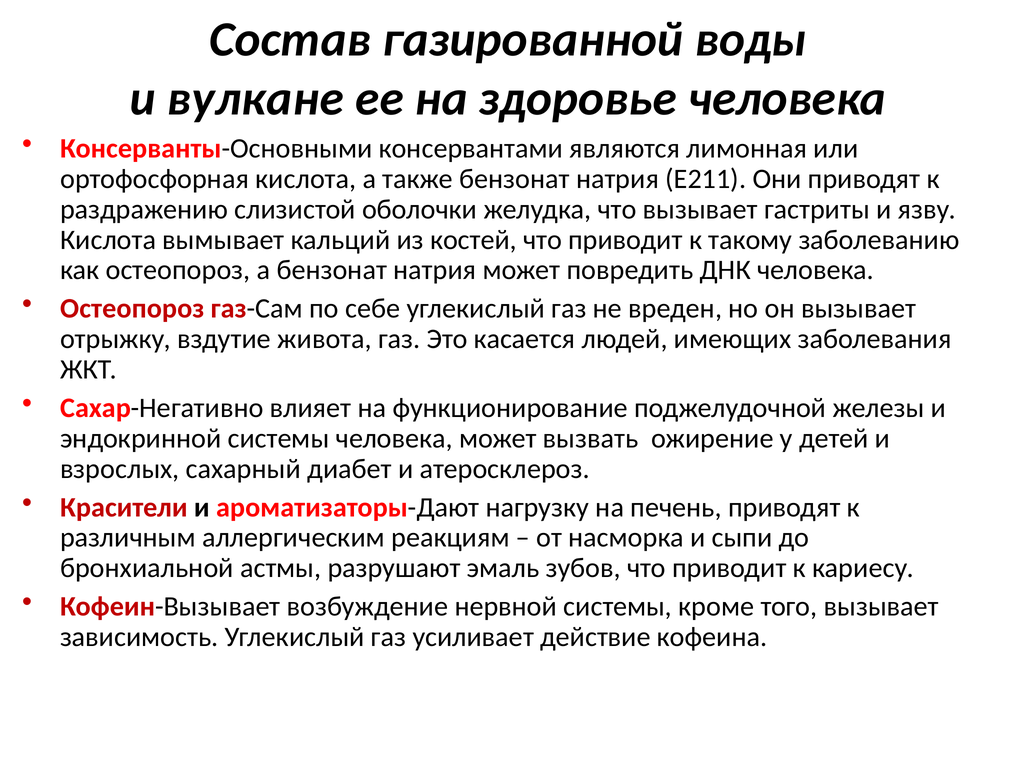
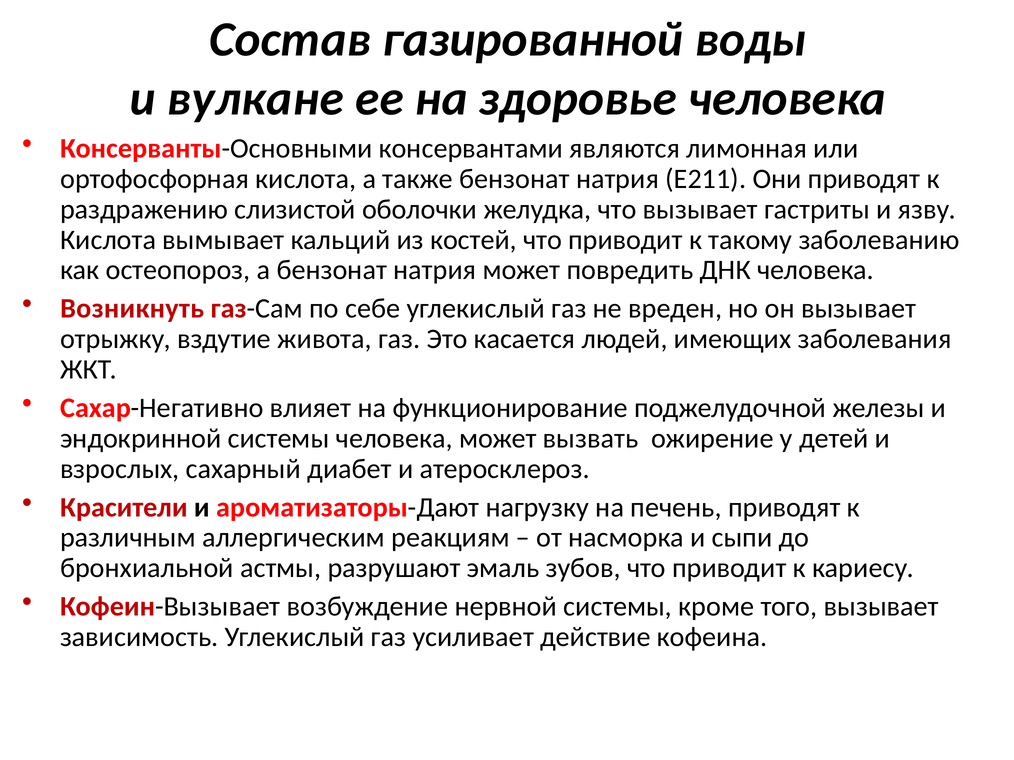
Остеопороз: Остеопороз -> Возникнуть (132, 309)
